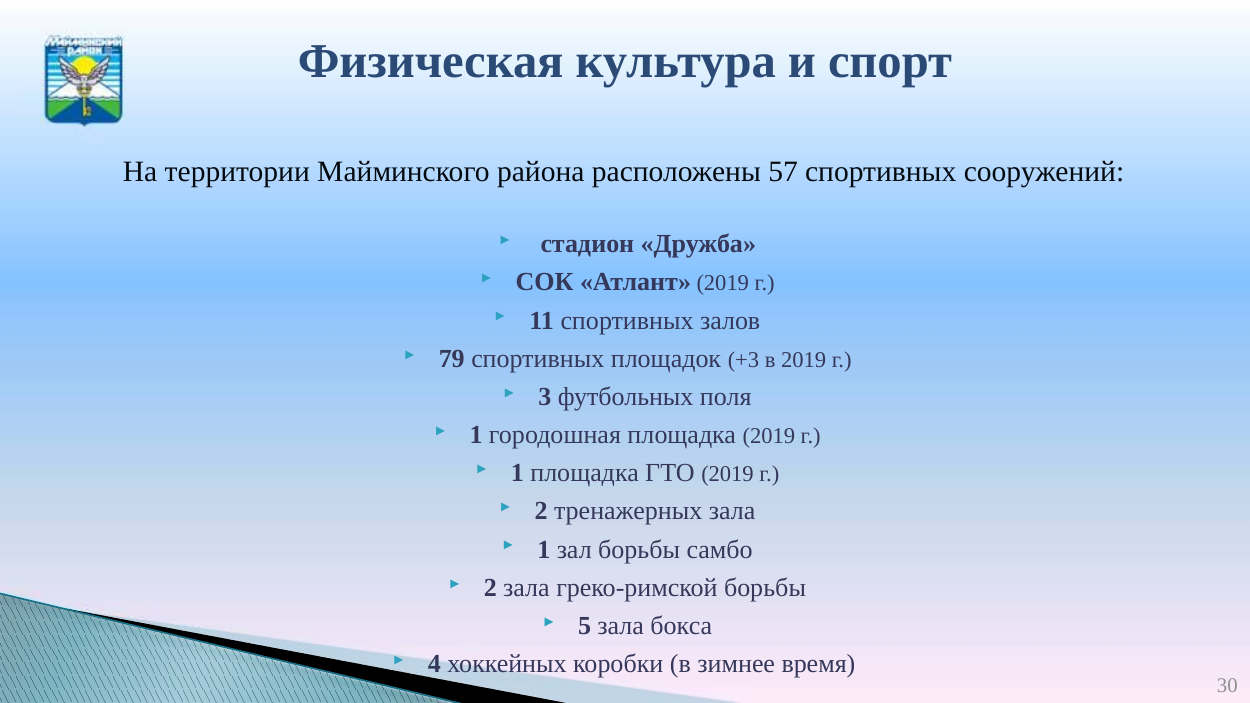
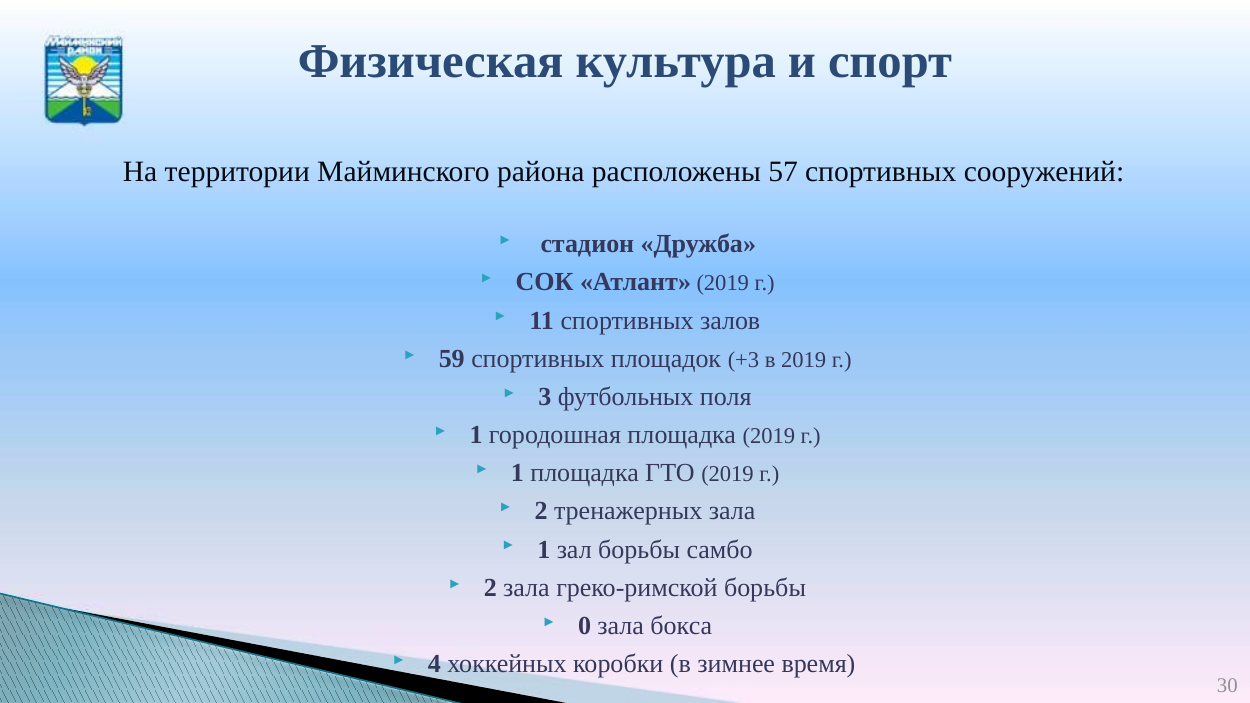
79: 79 -> 59 (452, 359)
5: 5 -> 0 (585, 626)
